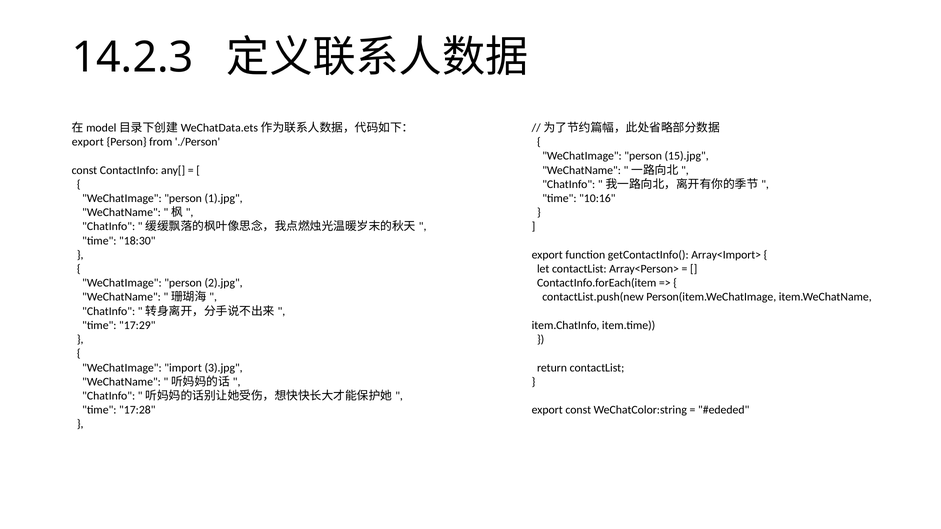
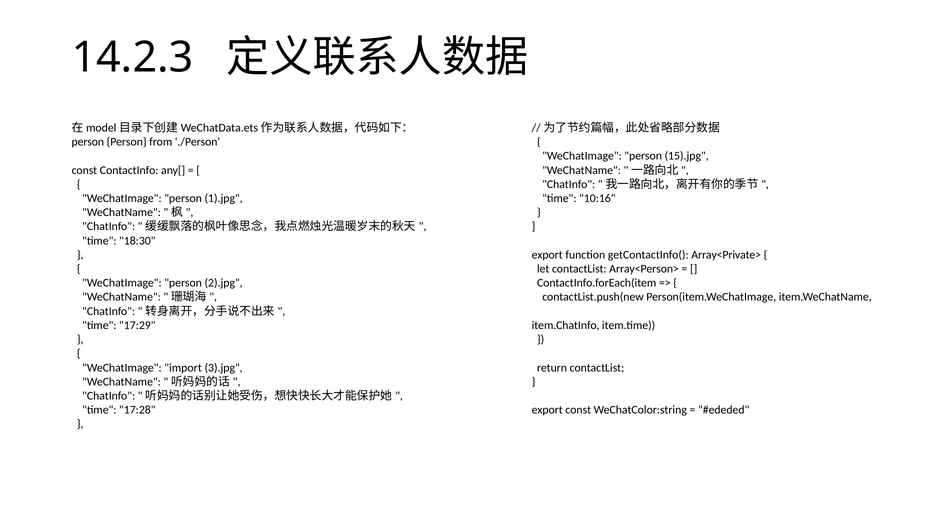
export: export -> person (88, 142)
Array<Import>: Array<Import> -> Array<Private> (726, 255)
